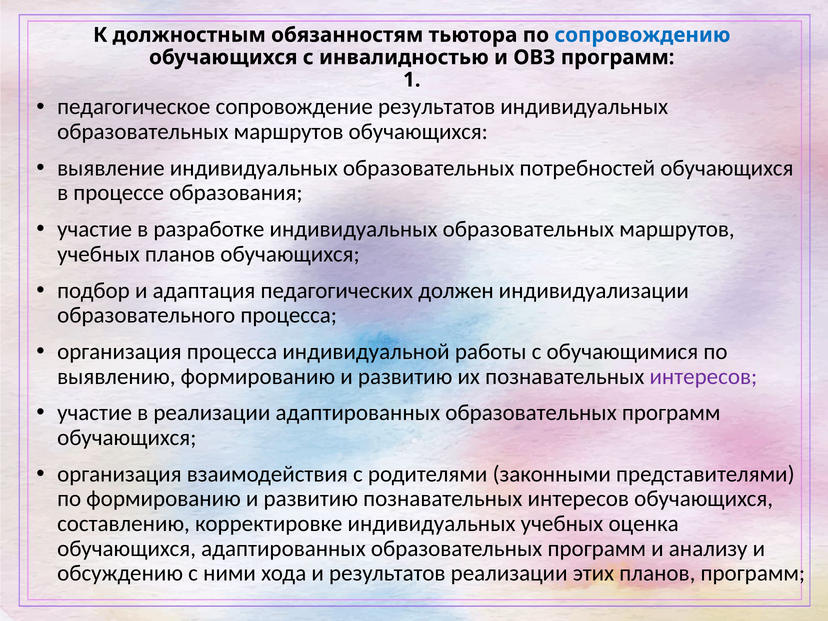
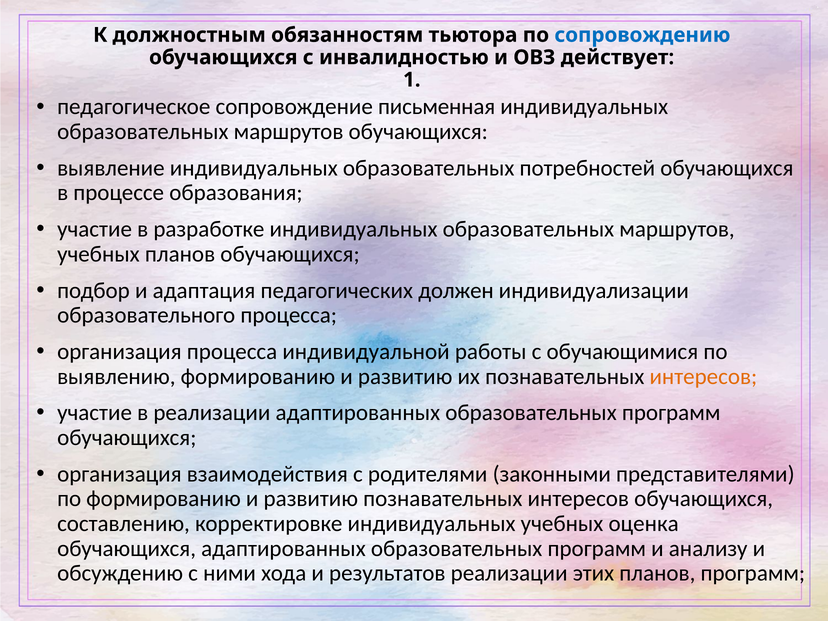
ОВЗ программ: программ -> действует (618, 57)
сопровождение результатов: результатов -> письменная (437, 107)
интересов colour: purple -> orange (703, 376)
